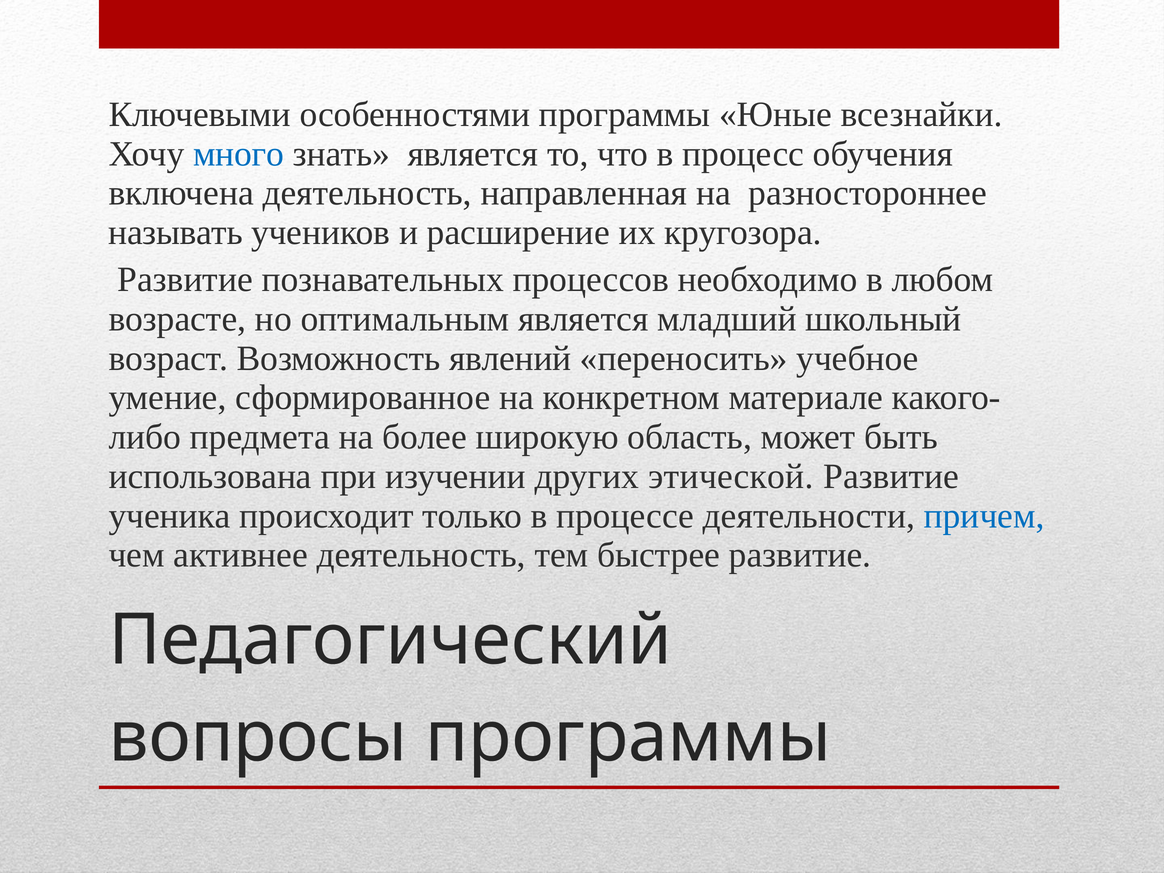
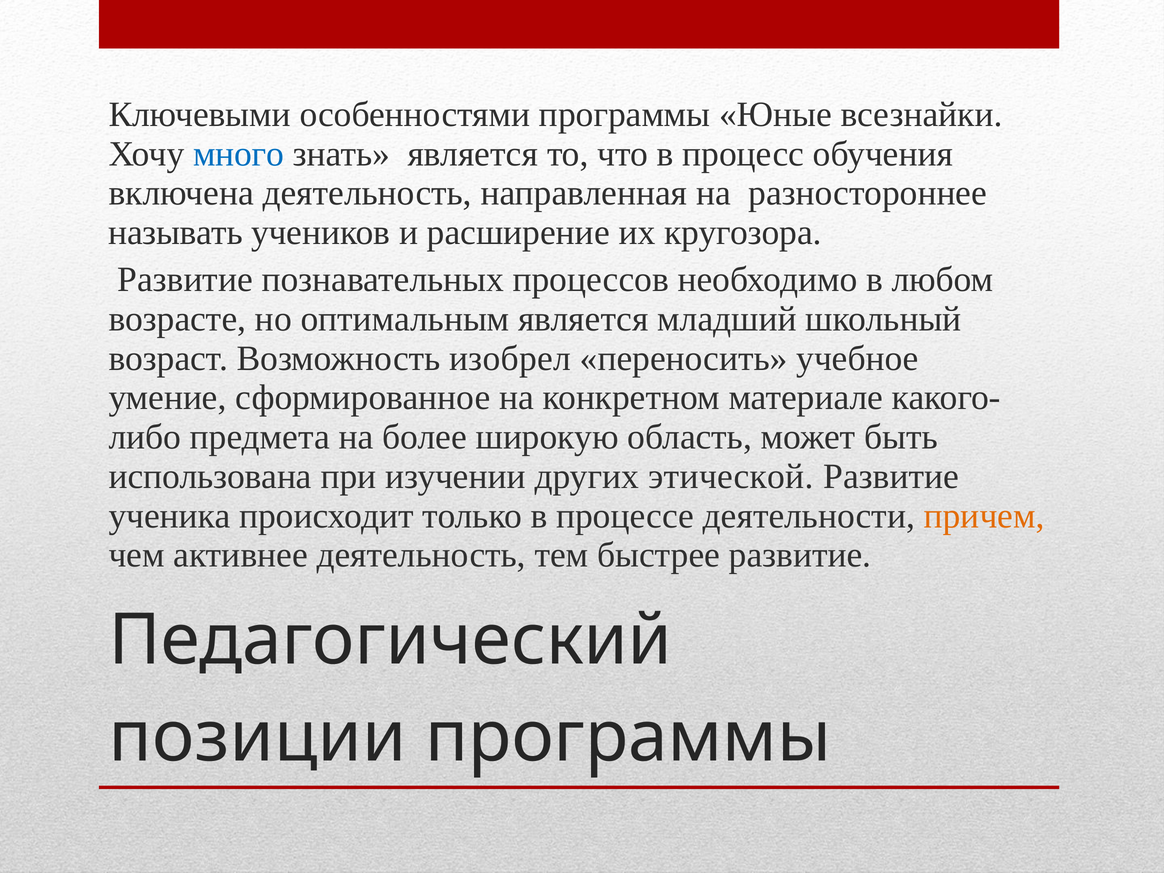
явлений: явлений -> изобрел (510, 358)
причем colour: blue -> orange (984, 516)
вопросы: вопросы -> позиции (258, 737)
